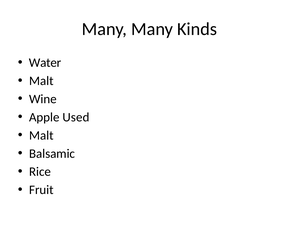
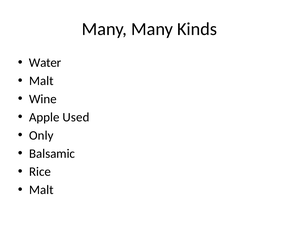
Malt: Malt -> Only (41, 135)
Fruit: Fruit -> Malt (41, 189)
